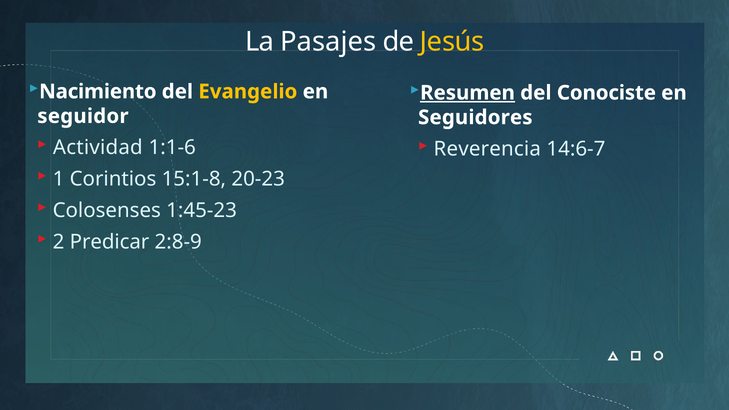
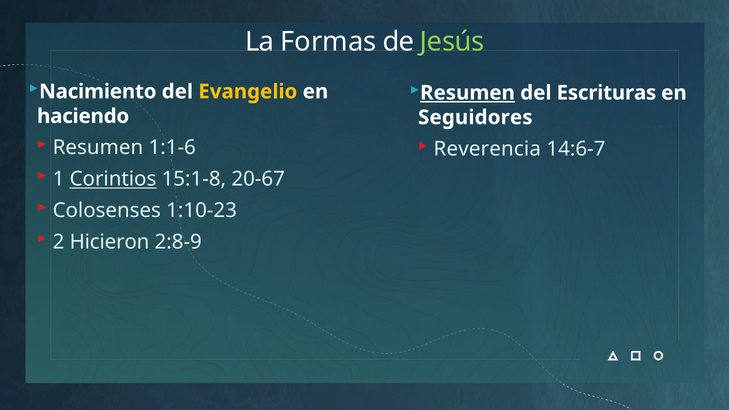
Pasajes: Pasajes -> Formas (328, 42)
Jesús colour: yellow -> light green (452, 42)
Conociste: Conociste -> Escrituras (606, 93)
seguidor: seguidor -> haciendo (83, 116)
Actividad: Actividad -> Resumen (98, 148)
Corintios underline: none -> present (113, 179)
20-23: 20-23 -> 20-67 (258, 179)
1:45-23: 1:45-23 -> 1:10-23 (202, 211)
Predicar: Predicar -> Hicieron (110, 242)
